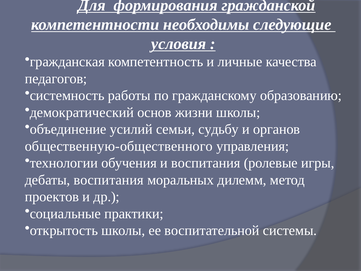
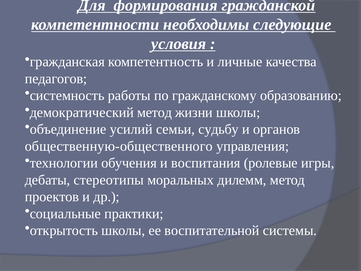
демократический основ: основ -> метод (155, 112)
дебаты воспитания: воспитания -> стереотипы (109, 180)
